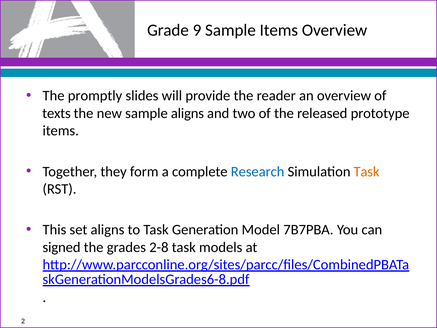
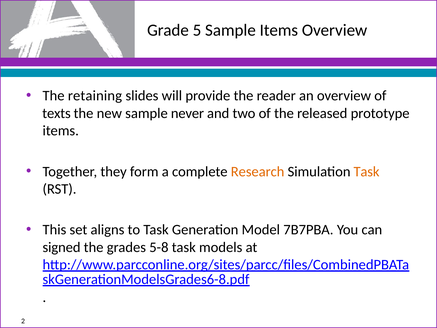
9: 9 -> 5 (197, 30)
promptly: promptly -> retaining (95, 96)
sample aligns: aligns -> never (187, 113)
Research colour: blue -> orange (258, 171)
2-8: 2-8 -> 5-8 (159, 247)
